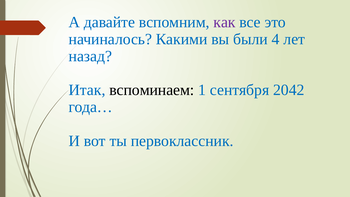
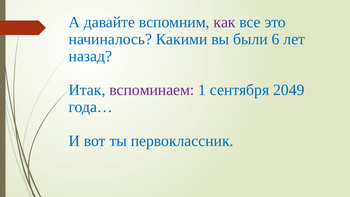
4: 4 -> 6 (276, 39)
вспоминаем colour: black -> purple (152, 90)
2042: 2042 -> 2049 (289, 90)
